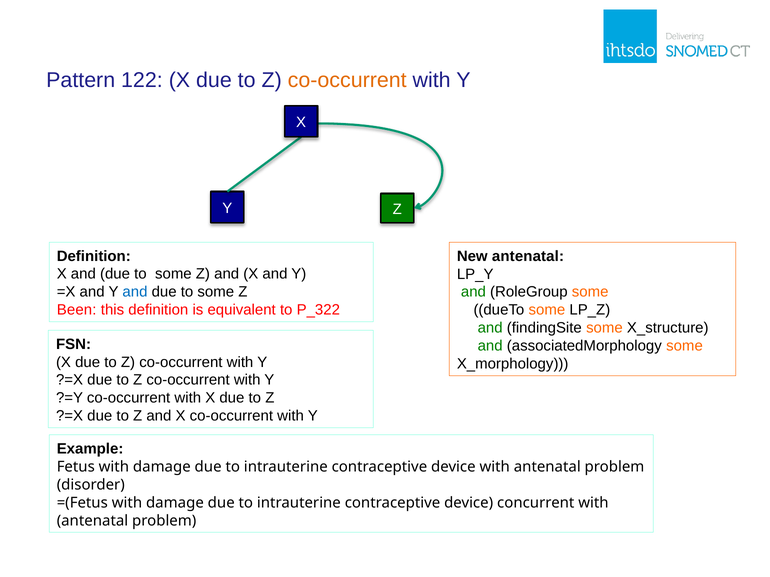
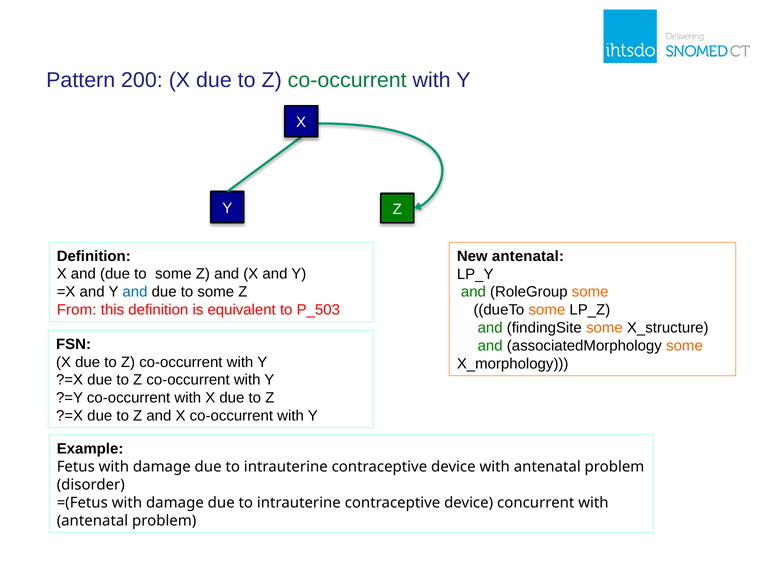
122: 122 -> 200 (142, 80)
co-occurrent colour: orange -> green (347, 80)
Been: Been -> From (77, 310)
P_322: P_322 -> P_503 (318, 310)
